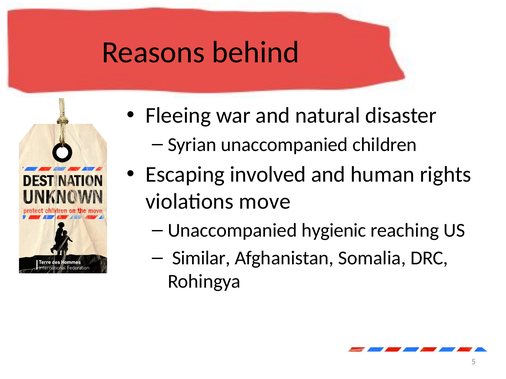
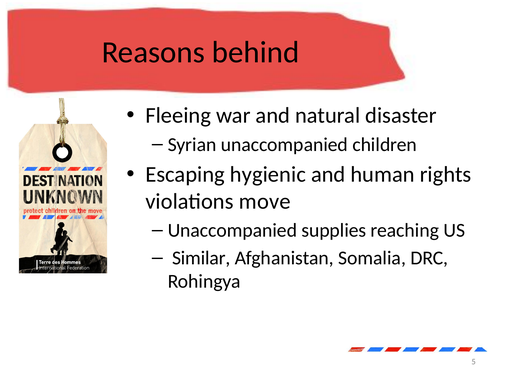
involved: involved -> hygienic (268, 175)
hygienic: hygienic -> supplies (334, 231)
